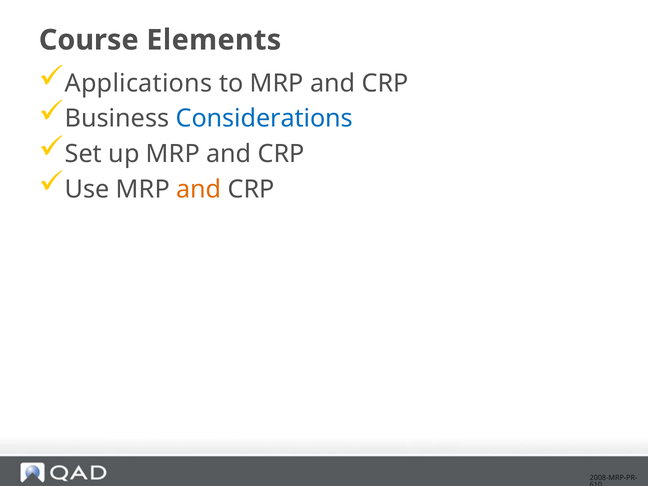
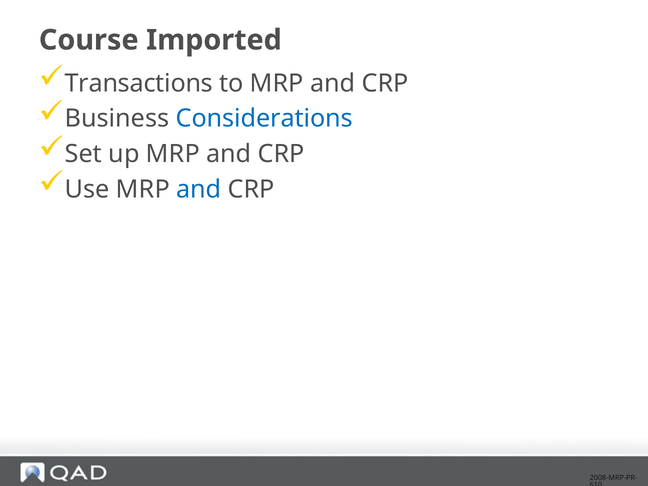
Elements: Elements -> Imported (214, 40)
Applications: Applications -> Transactions (139, 83)
and colour: orange -> blue (199, 189)
